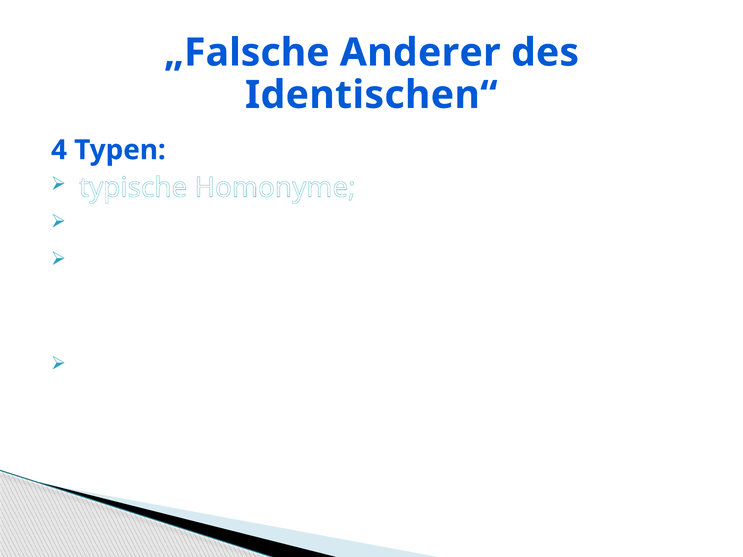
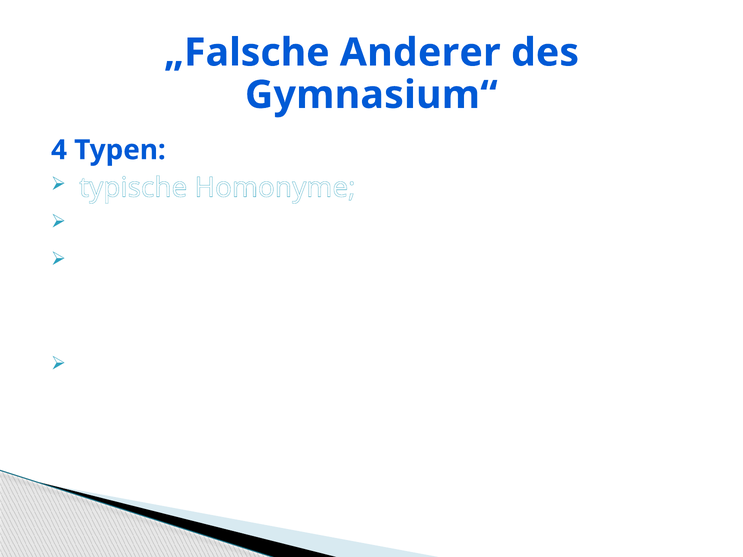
Identischen“: Identischen“ -> Gymnasium“ (371, 95)
